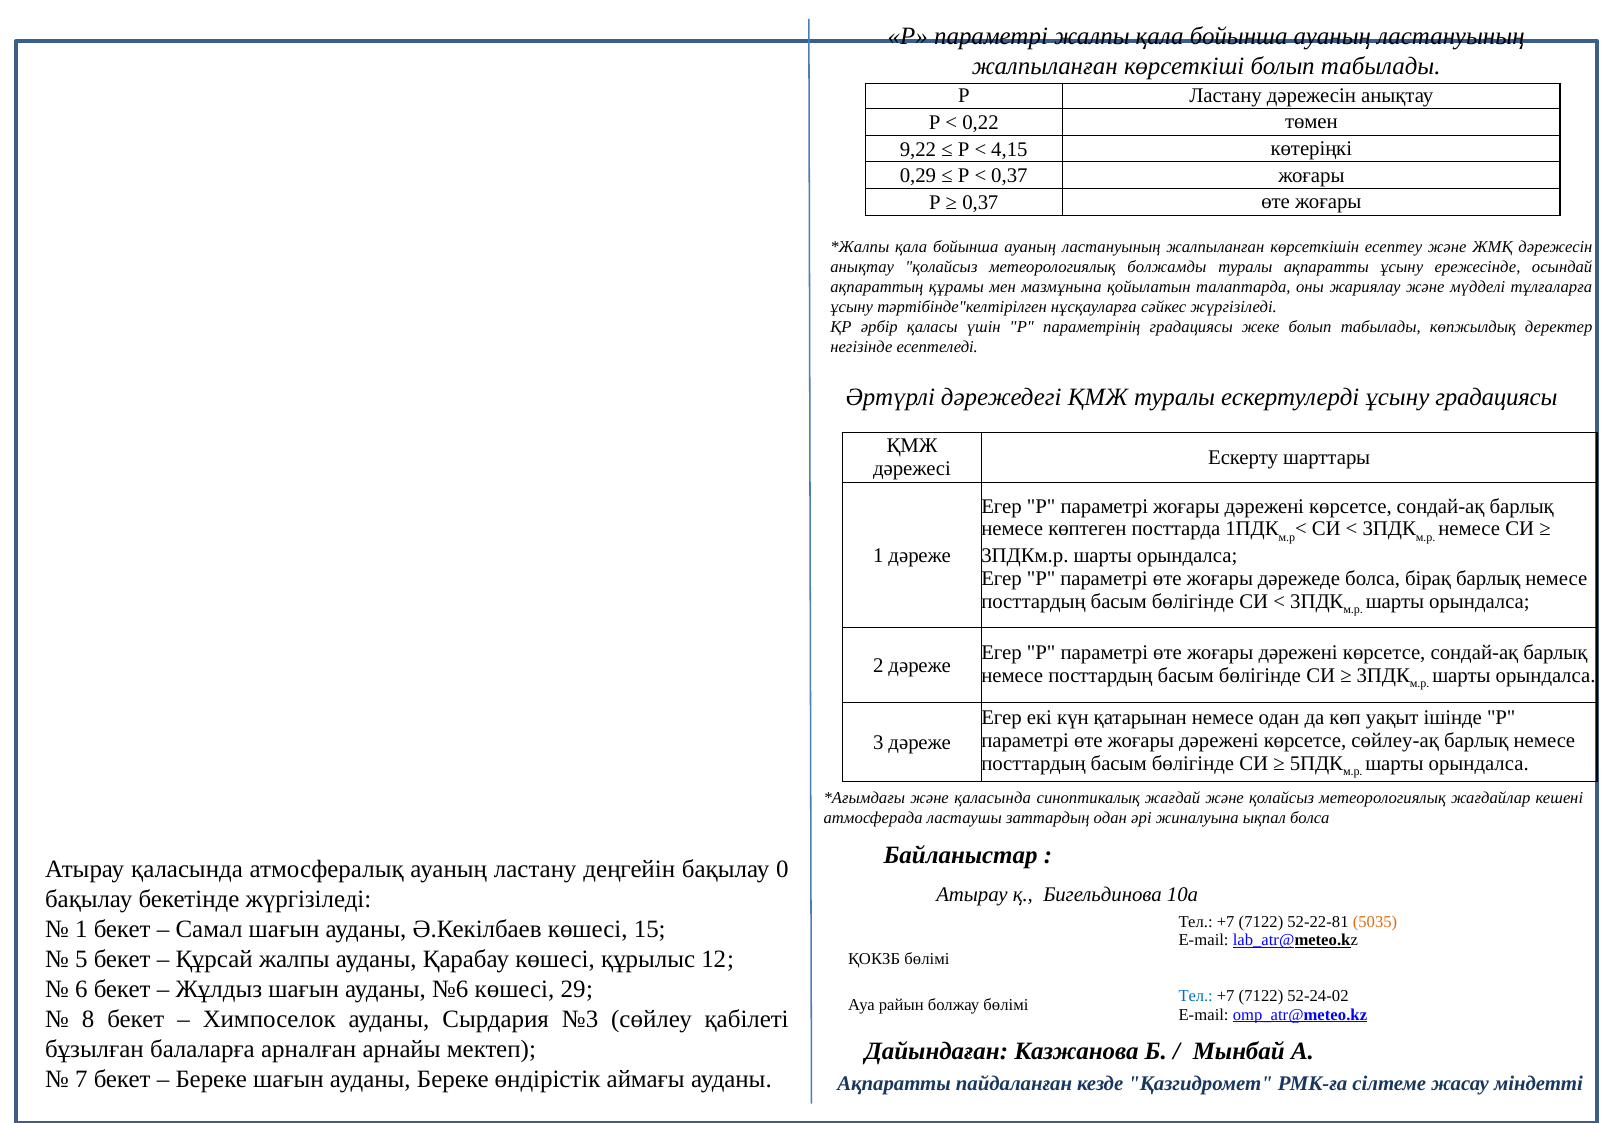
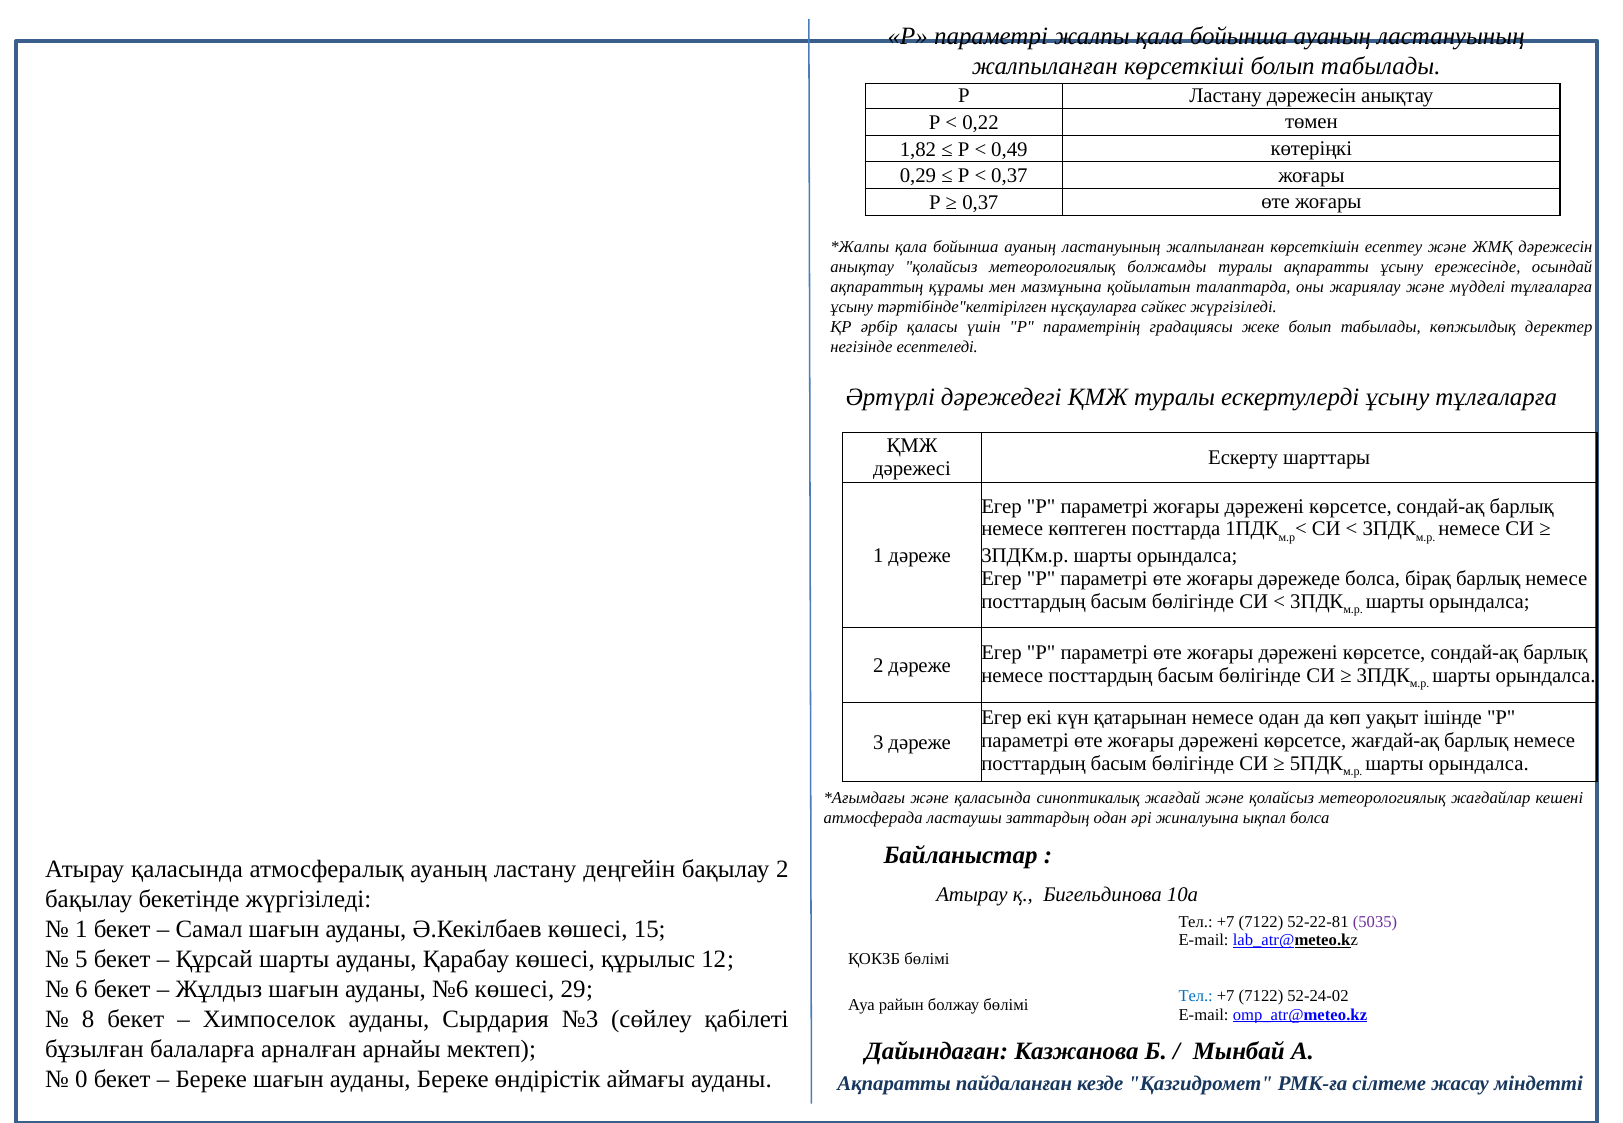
9,22: 9,22 -> 1,82 (918, 149)
4,15: 4,15 -> 0,49 (1009, 149)
ұсыну градациясы: градациясы -> тұлғаларға (1496, 398)
сөйлеу-ақ: сөйлеу-ақ -> жағдай-ақ (1395, 741)
бақылау 0: 0 -> 2 (782, 870)
5035 colour: orange -> purple (1375, 922)
Құрсай жалпы: жалпы -> шарты (294, 960)
7: 7 -> 0 (81, 1080)
